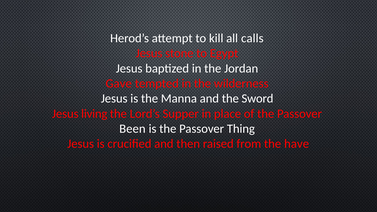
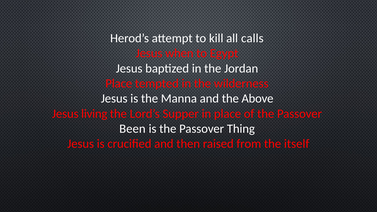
stone: stone -> when (179, 53)
Gave: Gave -> Place (119, 84)
Sword: Sword -> Above (257, 99)
have: have -> itself (297, 144)
